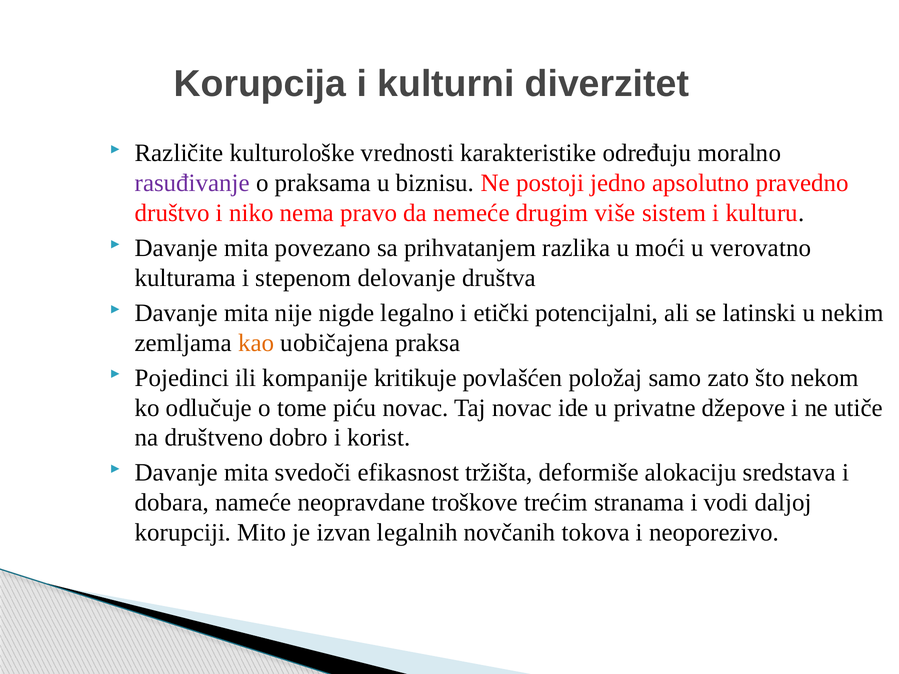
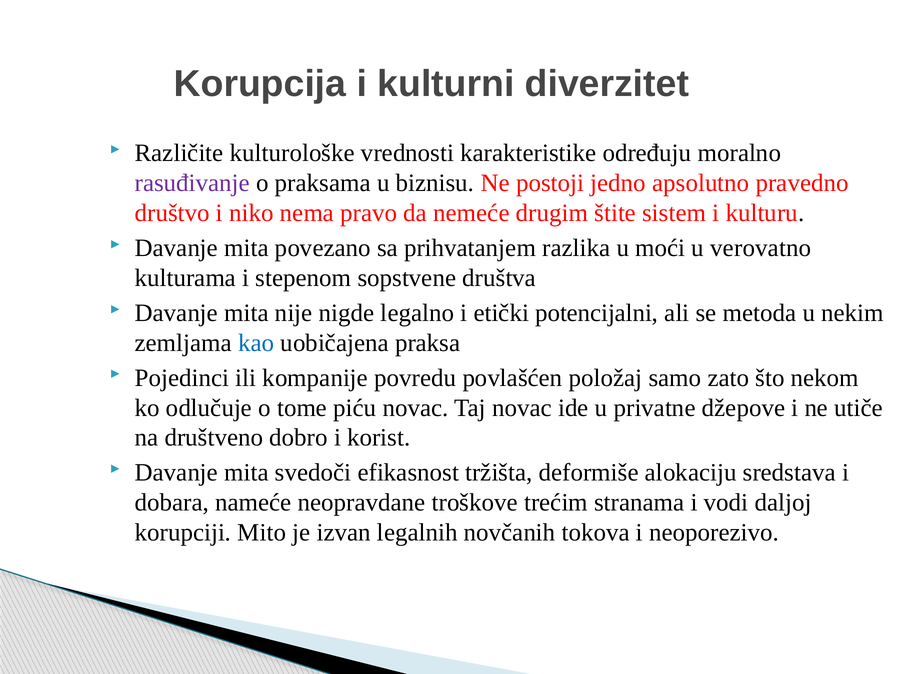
više: više -> štite (615, 213)
delovanje: delovanje -> sopstvene (407, 278)
latinski: latinski -> metoda (760, 313)
kao colour: orange -> blue (256, 343)
kritikuje: kritikuje -> povredu (415, 378)
